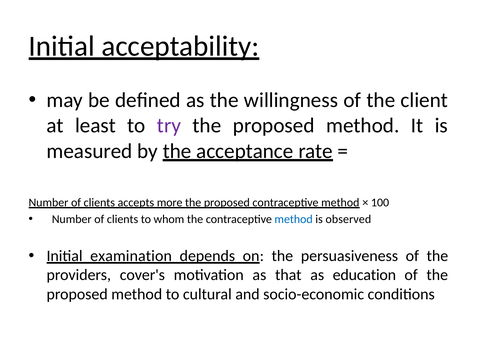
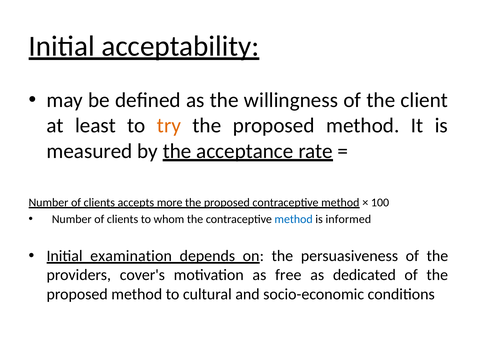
try colour: purple -> orange (169, 126)
observed: observed -> informed (348, 219)
that: that -> free (288, 275)
education: education -> dedicated (364, 275)
